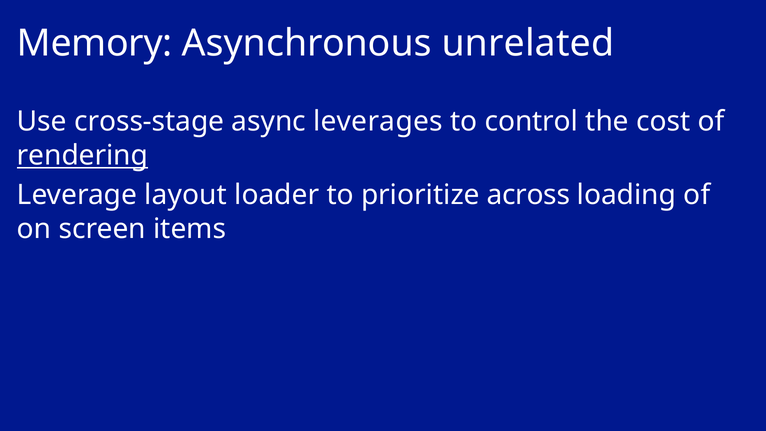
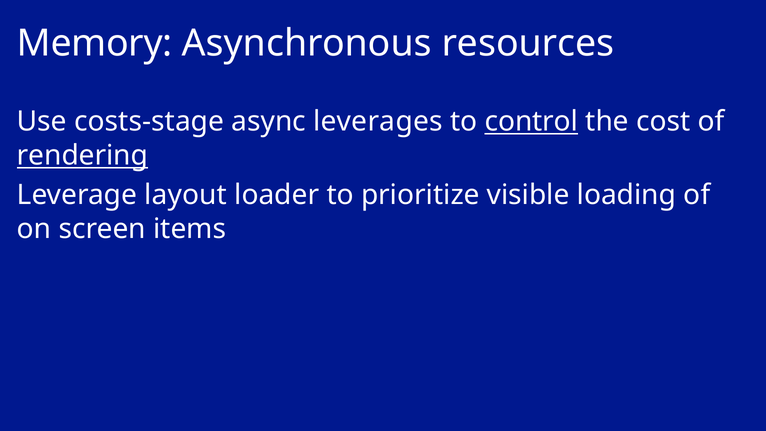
unrelated: unrelated -> resources (528, 44)
cross-stage: cross-stage -> costs-stage (149, 122)
control underline: none -> present (531, 122)
across: across -> visible (528, 195)
